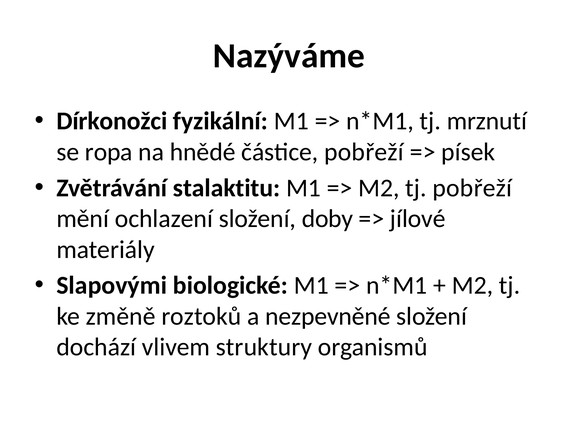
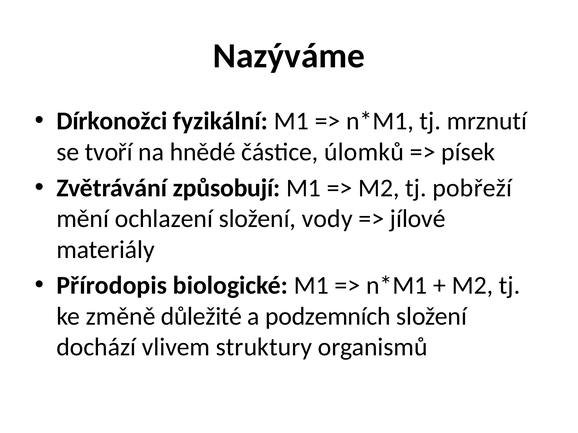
ropa: ropa -> tvoří (109, 152)
částice pobřeží: pobřeží -> úlomků (364, 152)
stalaktitu: stalaktitu -> způsobují (227, 188)
doby: doby -> vody (327, 219)
Slapovými: Slapovými -> Přírodopis (112, 286)
roztoků: roztoků -> důležité (201, 317)
nezpevněné: nezpevněné -> podzemních (328, 317)
